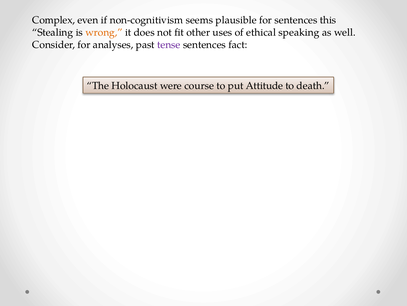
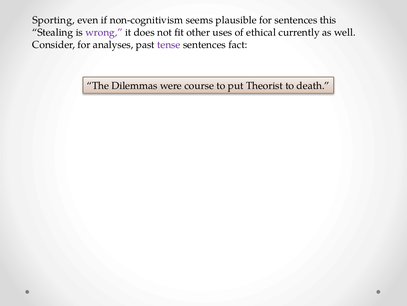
Complex: Complex -> Sporting (54, 20)
wrong colour: orange -> purple (104, 32)
speaking: speaking -> currently (299, 32)
Holocaust: Holocaust -> Dilemmas (135, 86)
Attitude: Attitude -> Theorist (264, 86)
